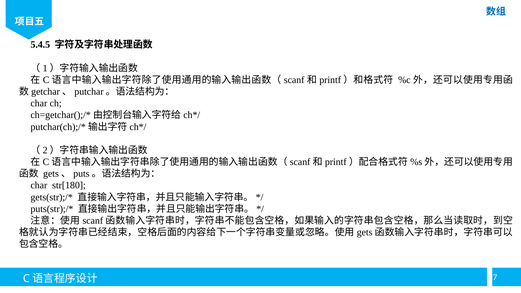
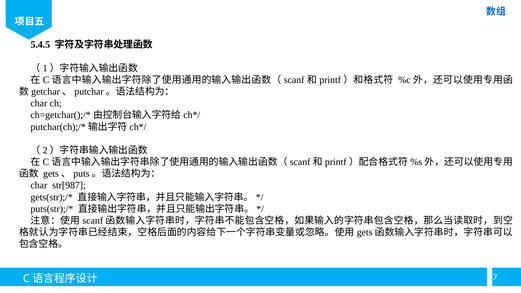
str[180: str[180 -> str[987 (69, 185)
